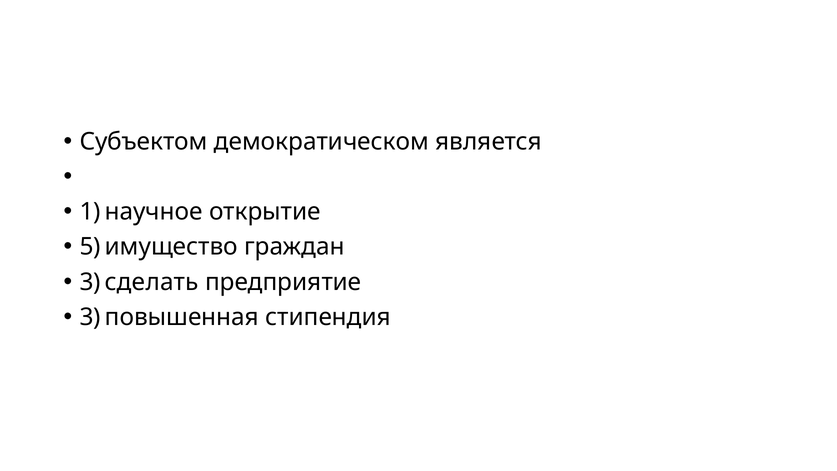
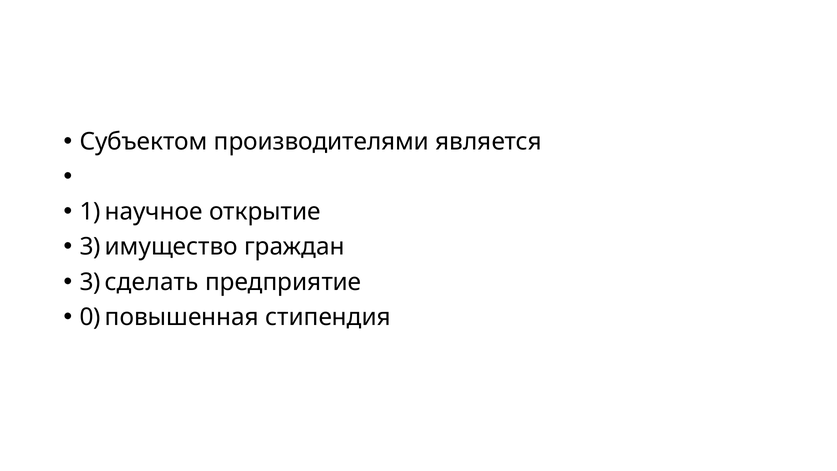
демократическом: демократическом -> производителями (322, 142)
5: 5 -> 3 (90, 247)
3: 3 -> 0 (90, 317)
